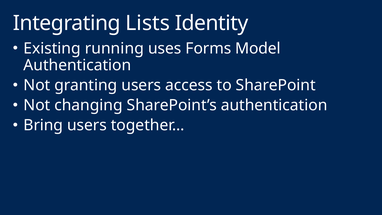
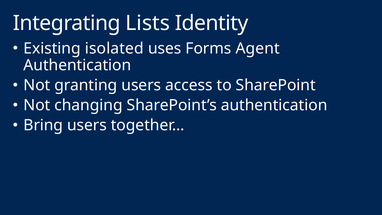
running: running -> isolated (114, 48)
Model: Model -> Agent (258, 48)
